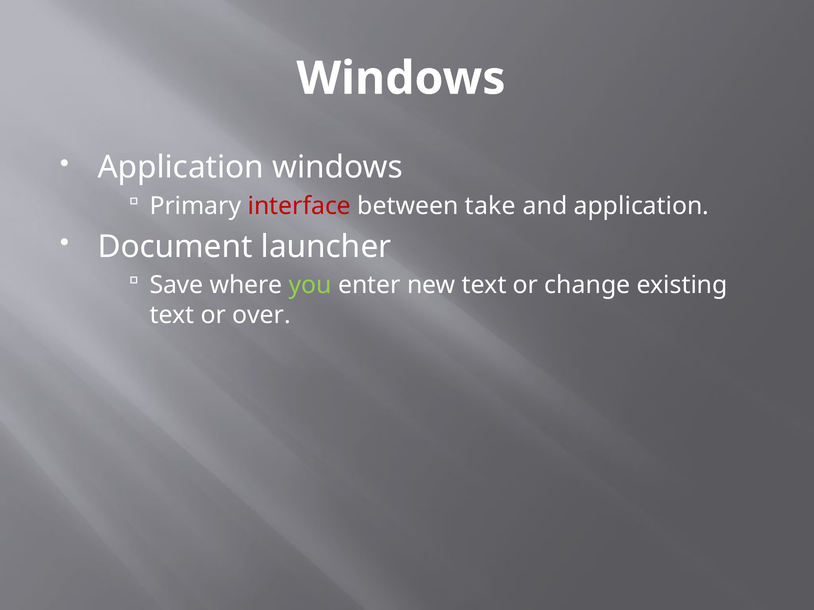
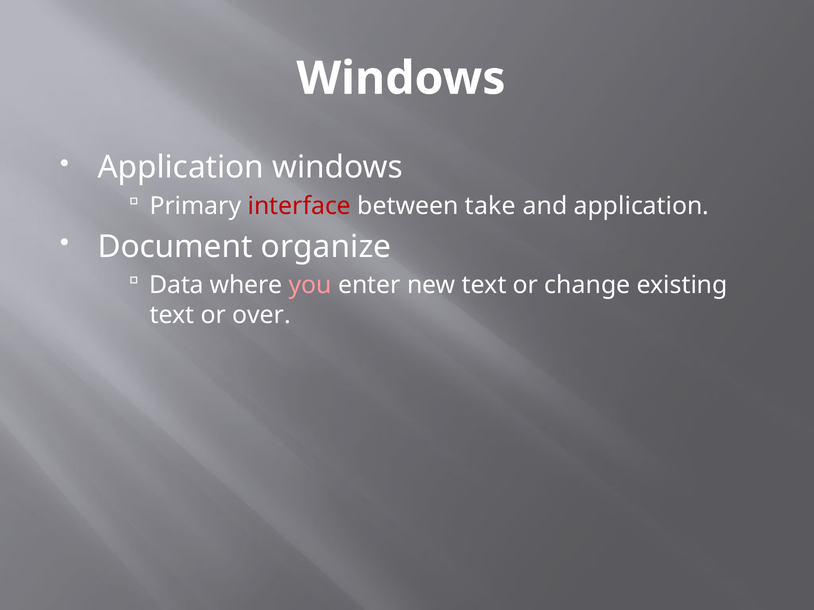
launcher: launcher -> organize (326, 247)
Save: Save -> Data (177, 285)
you colour: light green -> pink (310, 285)
